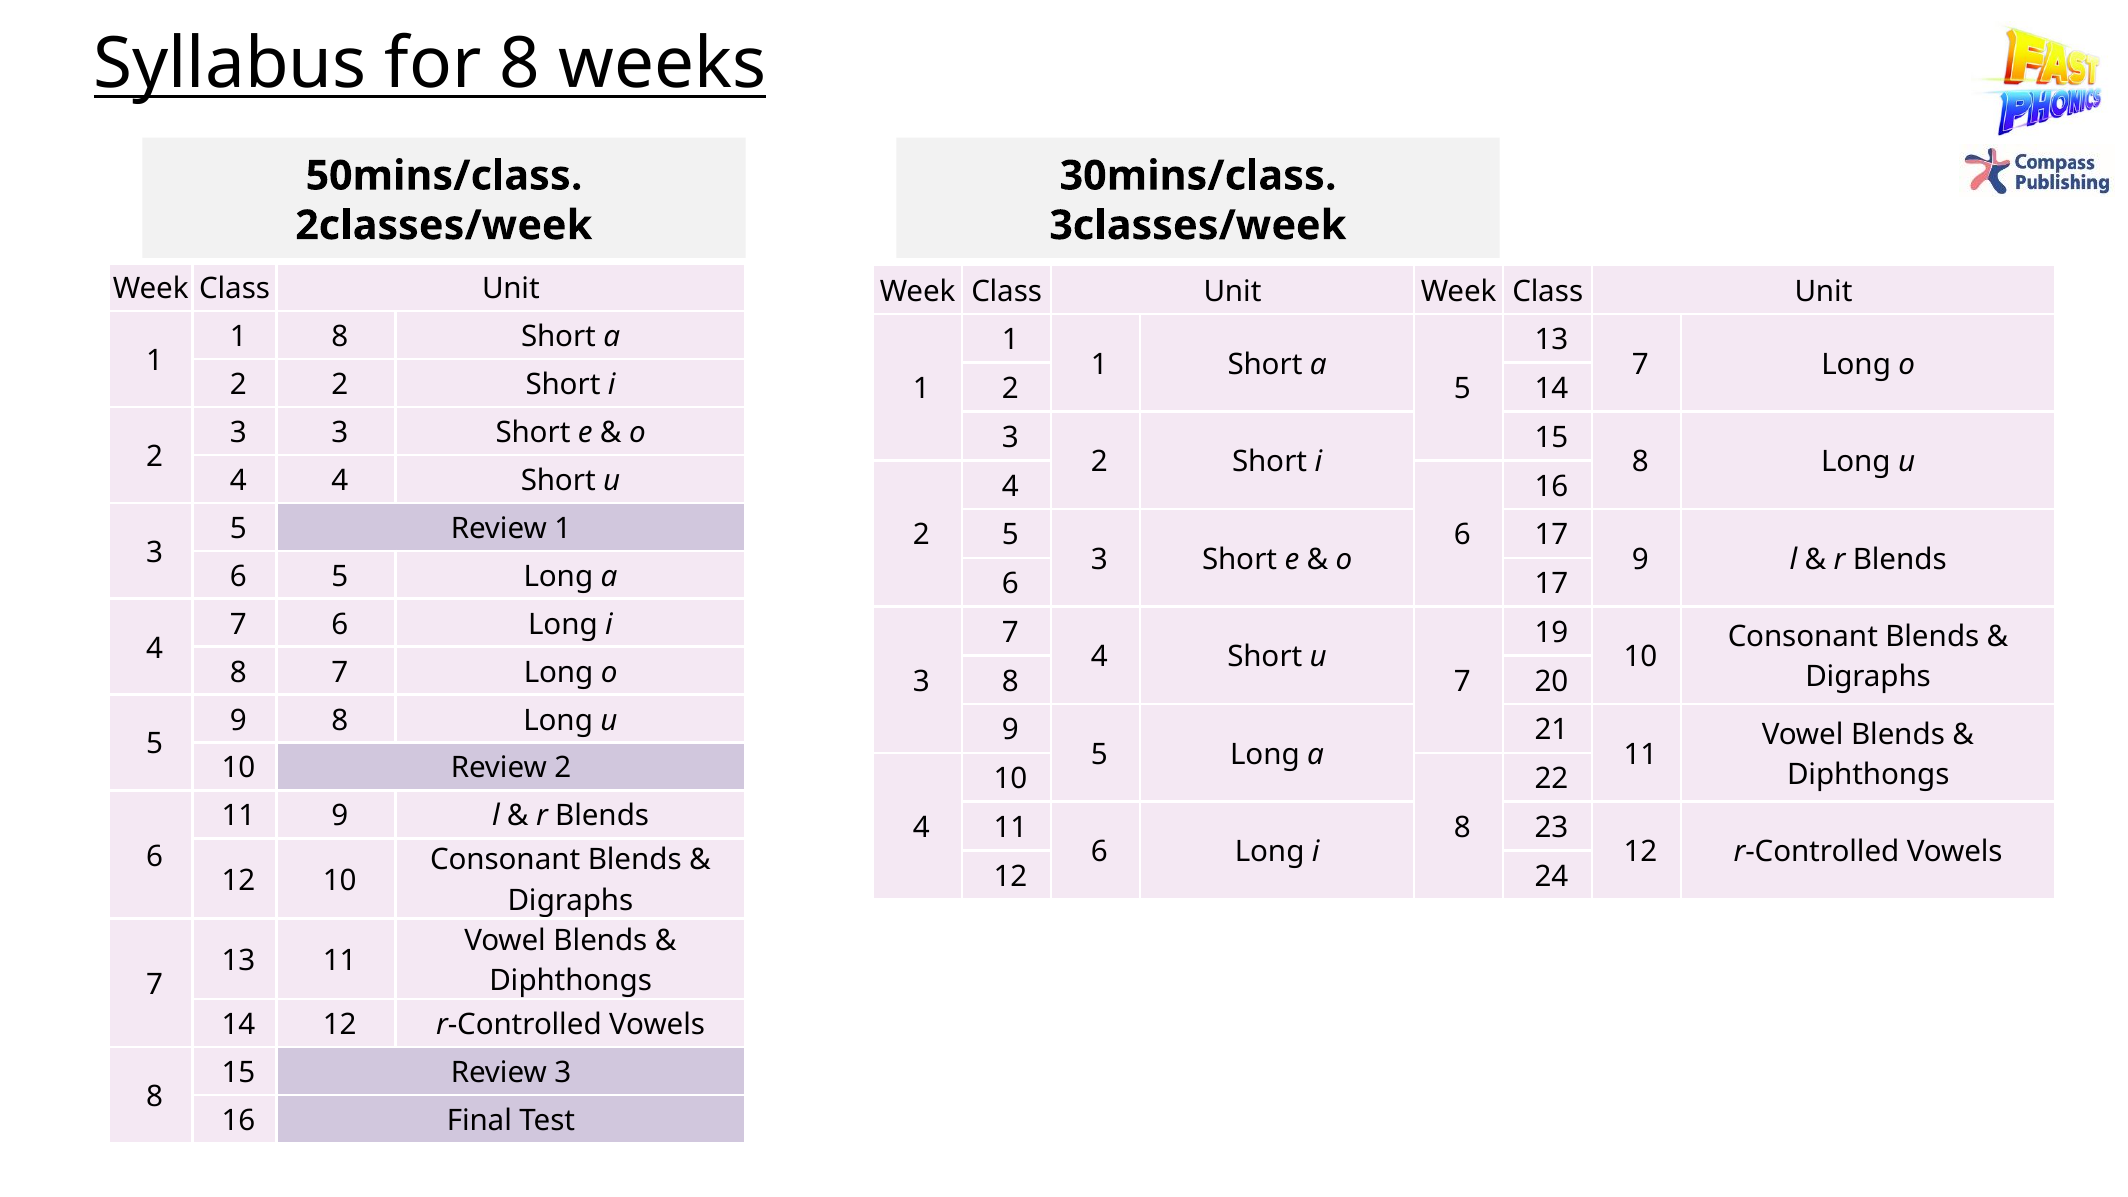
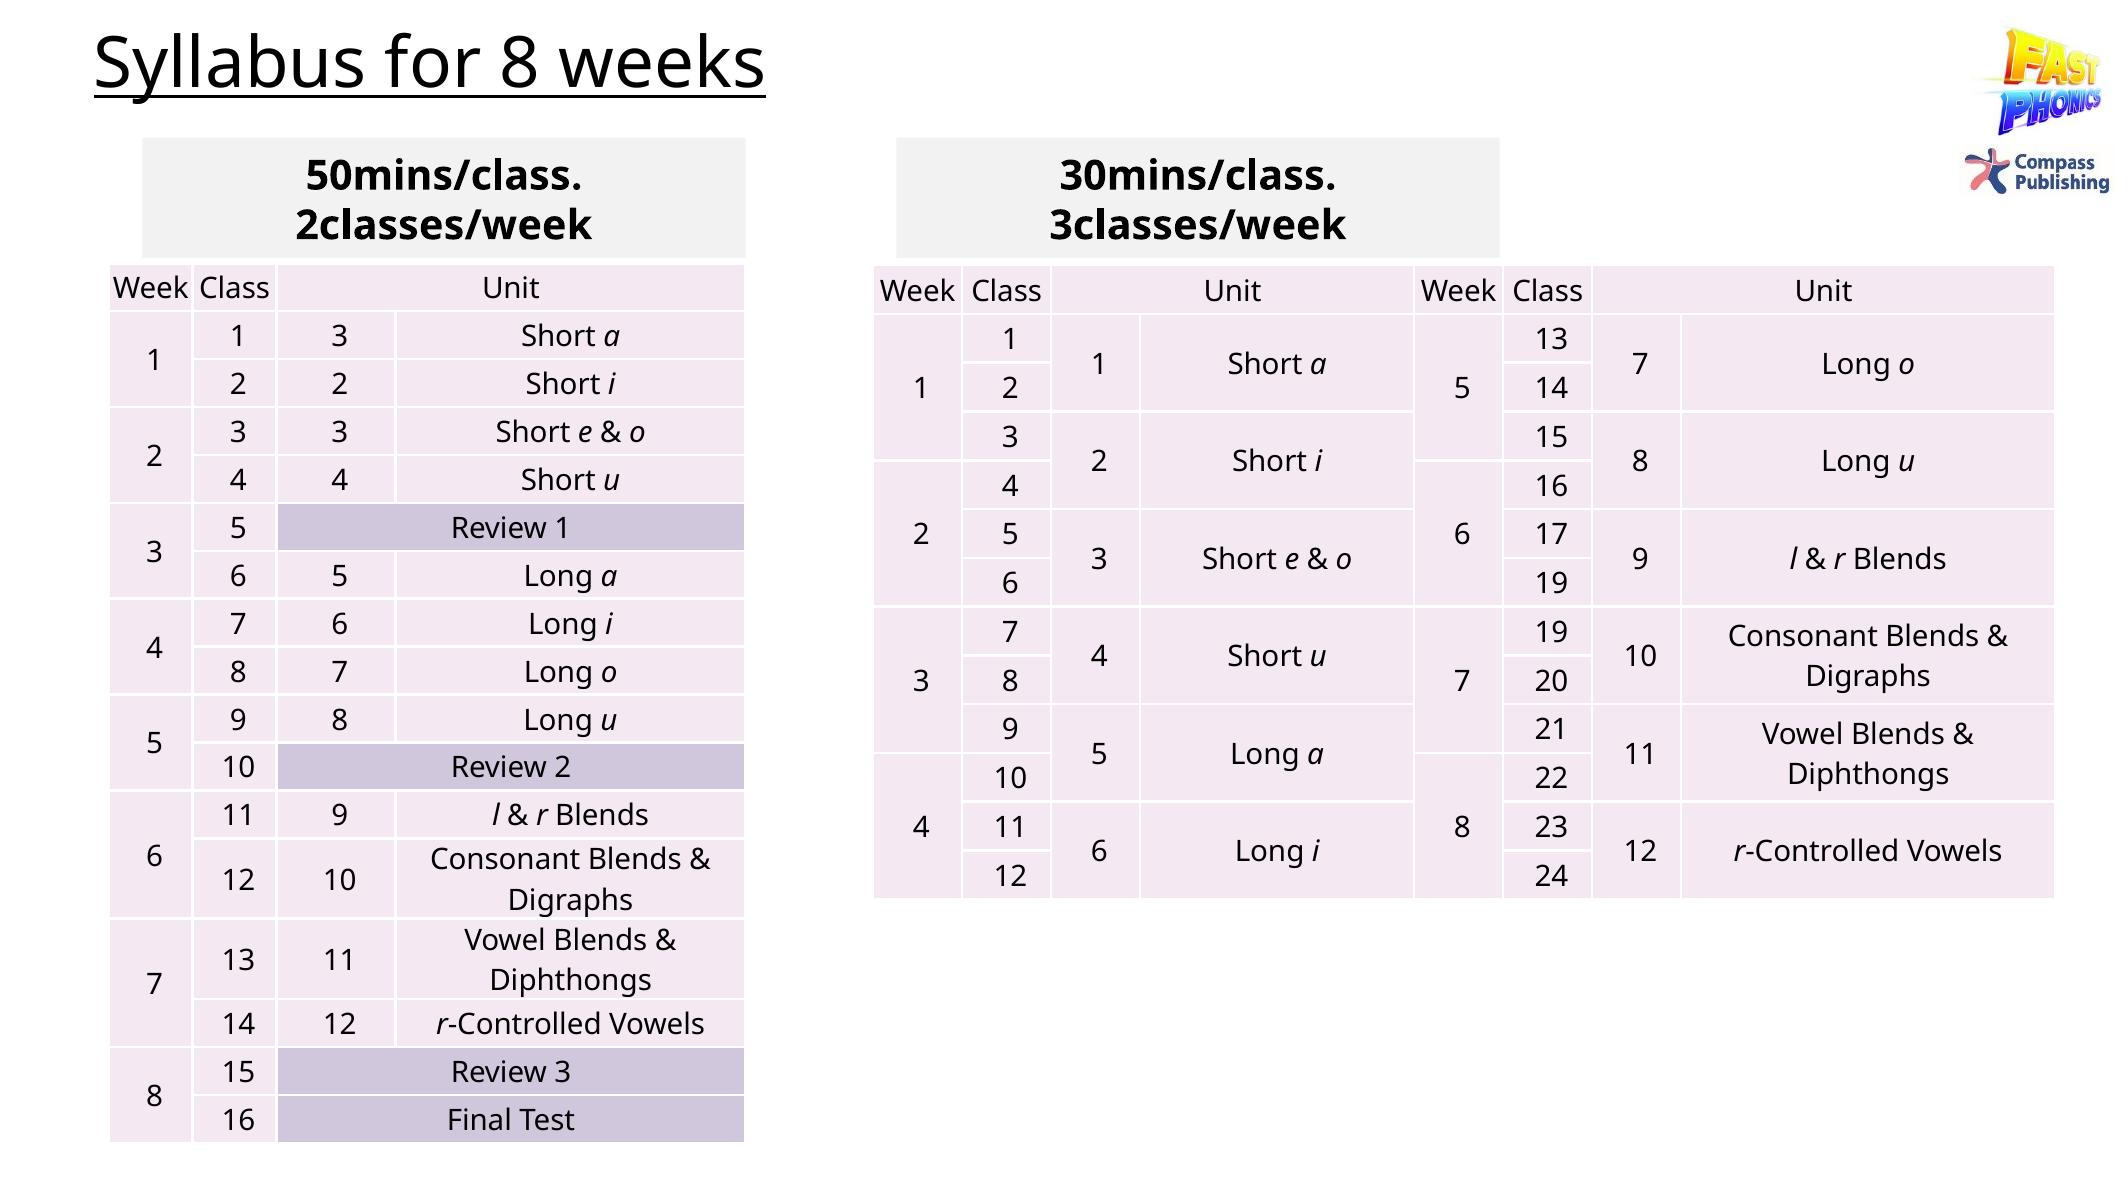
1 8: 8 -> 3 (340, 337)
6 17: 17 -> 19 (1552, 584)
